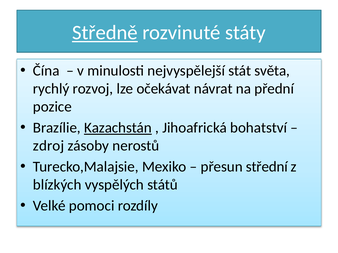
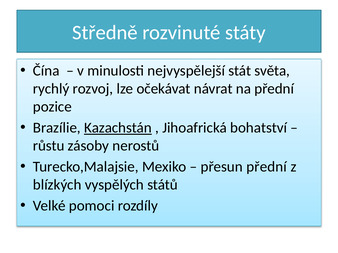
Středně underline: present -> none (105, 33)
zdroj: zdroj -> růstu (49, 146)
přesun střední: střední -> přední (267, 167)
